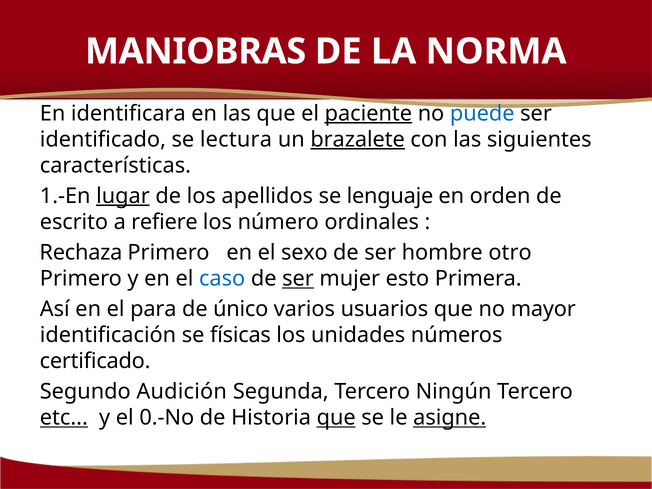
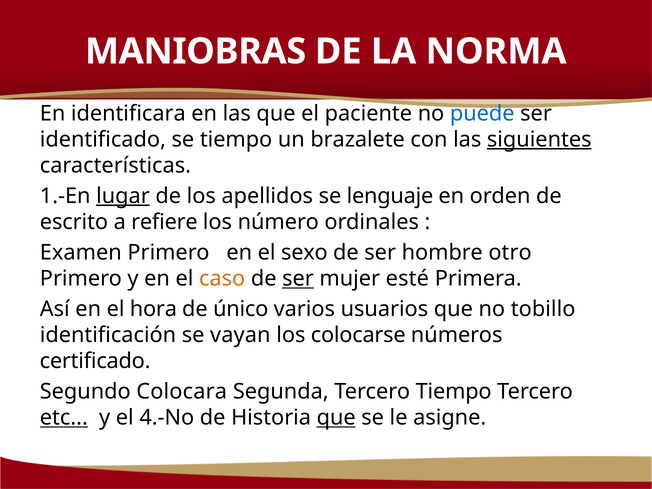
paciente underline: present -> none (368, 113)
se lectura: lectura -> tiempo (236, 139)
brazalete underline: present -> none (358, 139)
siguientes underline: none -> present (539, 139)
Rechaza: Rechaza -> Examen (81, 252)
caso colour: blue -> orange (222, 279)
esto: esto -> esté (407, 279)
para: para -> hora (153, 309)
mayor: mayor -> tobillo (543, 309)
físicas: físicas -> vayan (240, 335)
unidades: unidades -> colocarse (358, 335)
Audición: Audición -> Colocara (182, 392)
Tercero Ningún: Ningún -> Tiempo (454, 392)
0.-No: 0.-No -> 4.-No (167, 418)
asigne underline: present -> none (450, 418)
